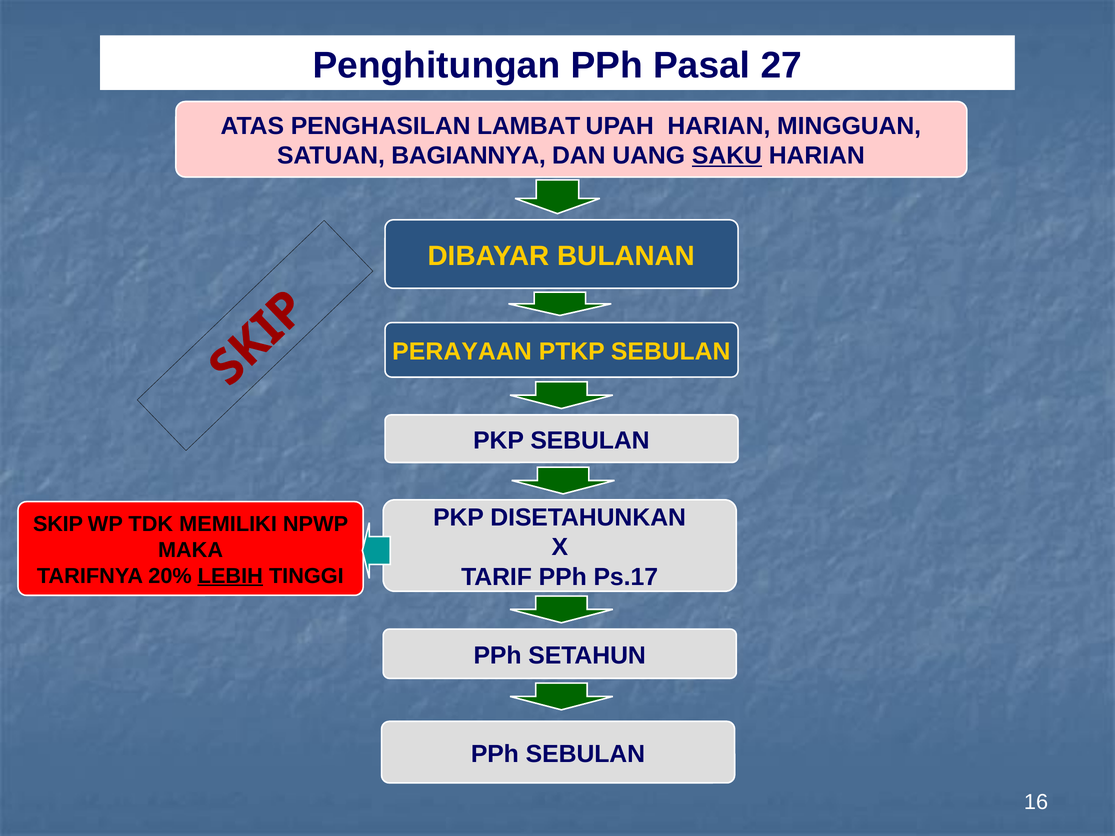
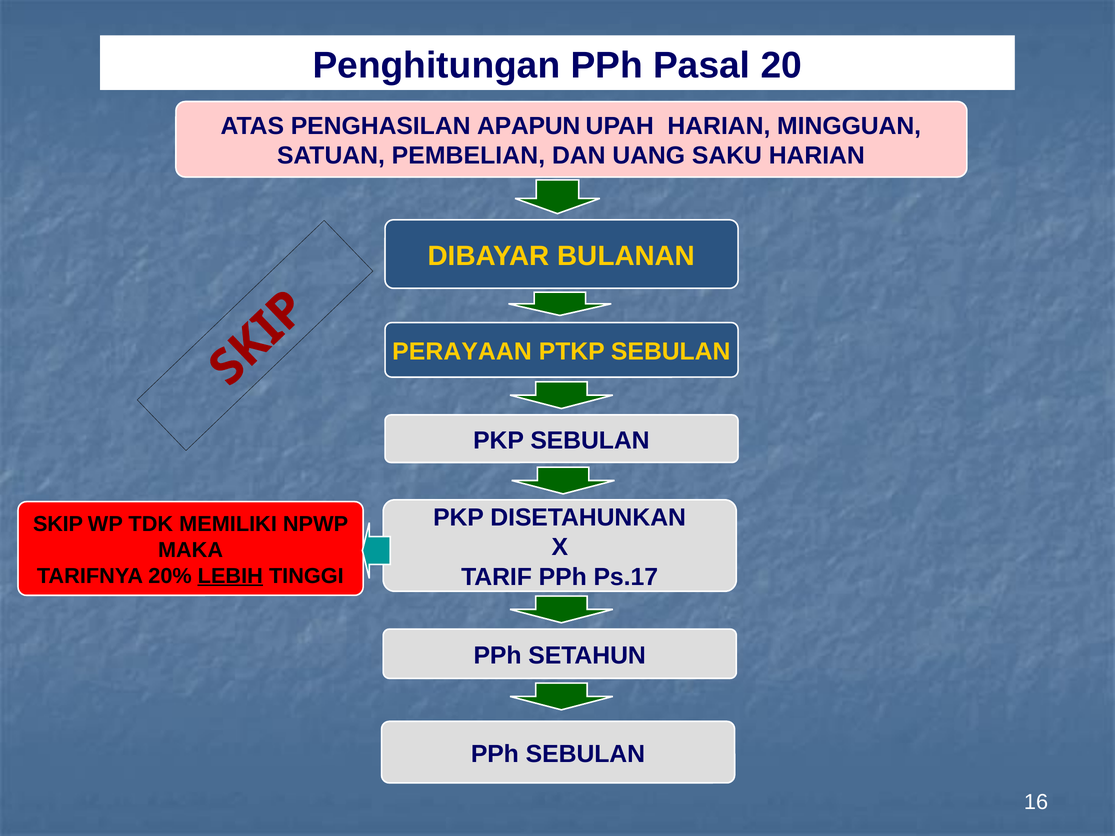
27: 27 -> 20 (781, 65)
LAMBAT: LAMBAT -> APAPUN (529, 126)
BAGIANNYA: BAGIANNYA -> PEMBELIAN (468, 156)
SAKU underline: present -> none (727, 156)
